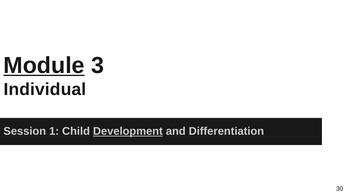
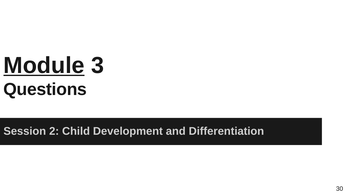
Individual: Individual -> Questions (45, 89)
1: 1 -> 2 (54, 131)
Development underline: present -> none (128, 131)
